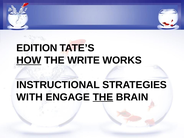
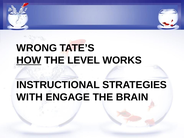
EDITION: EDITION -> WRONG (37, 48)
WRITE: WRITE -> LEVEL (84, 60)
THE underline: present -> none (103, 97)
